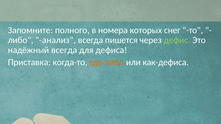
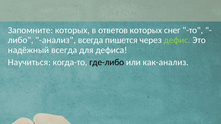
Запомните полного: полного -> которых (72, 30)
номера: номера -> ответов (113, 30)
Приставка: Приставка -> Научиться (29, 62)
где-либо colour: orange -> black (107, 62)
как-дефиса: как-дефиса -> как-анализ (166, 62)
